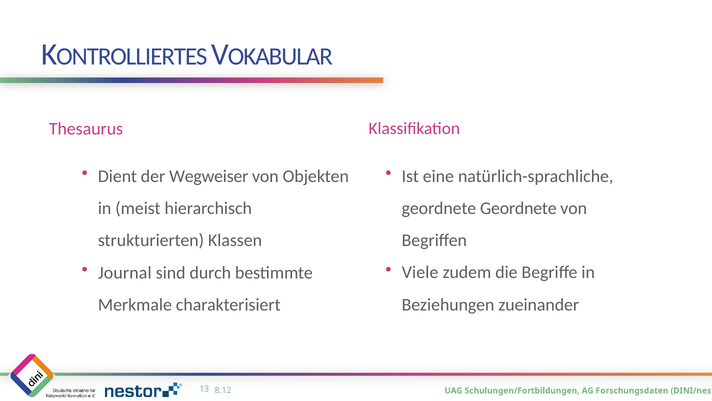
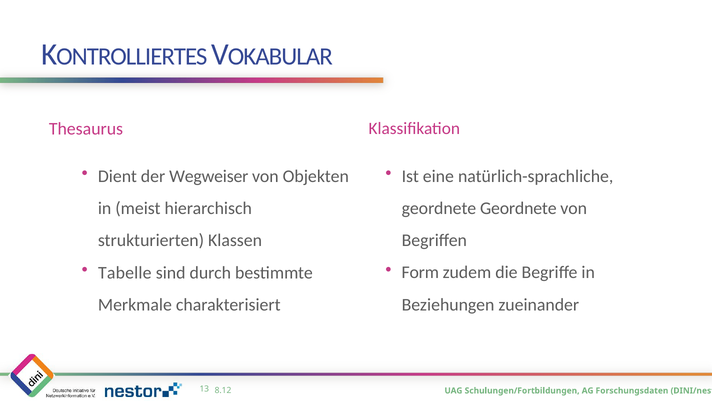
Journal: Journal -> Tabelle (125, 272)
Viele: Viele -> Form (420, 272)
